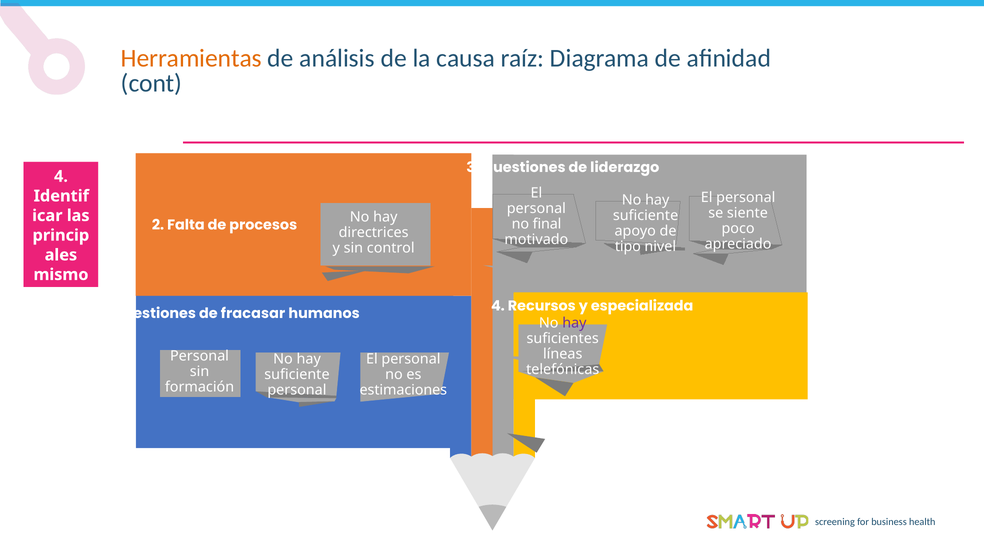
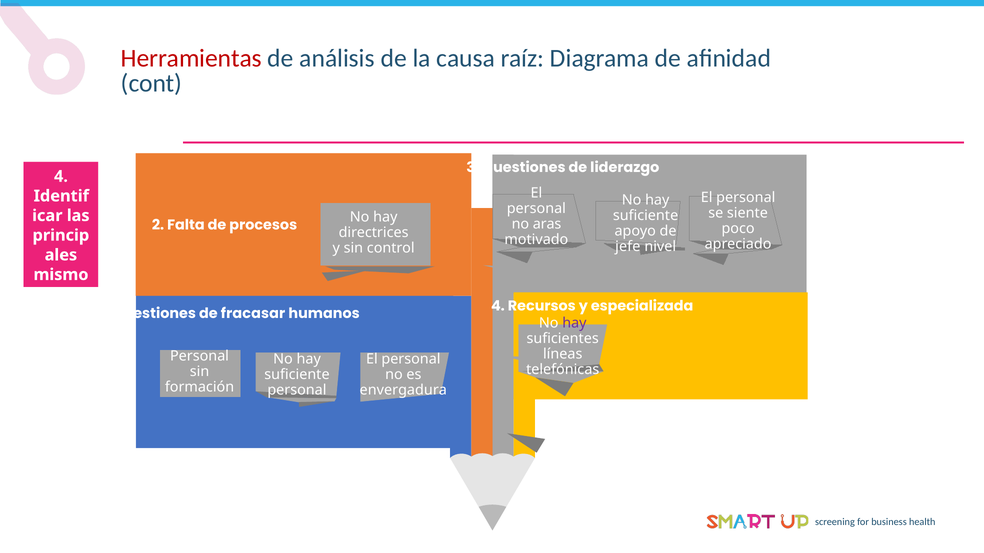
Herramientas colour: orange -> red (191, 58)
final: final -> aras (547, 224)
tipo: tipo -> jefe (628, 247)
estimaciones: estimaciones -> envergadura (403, 391)
